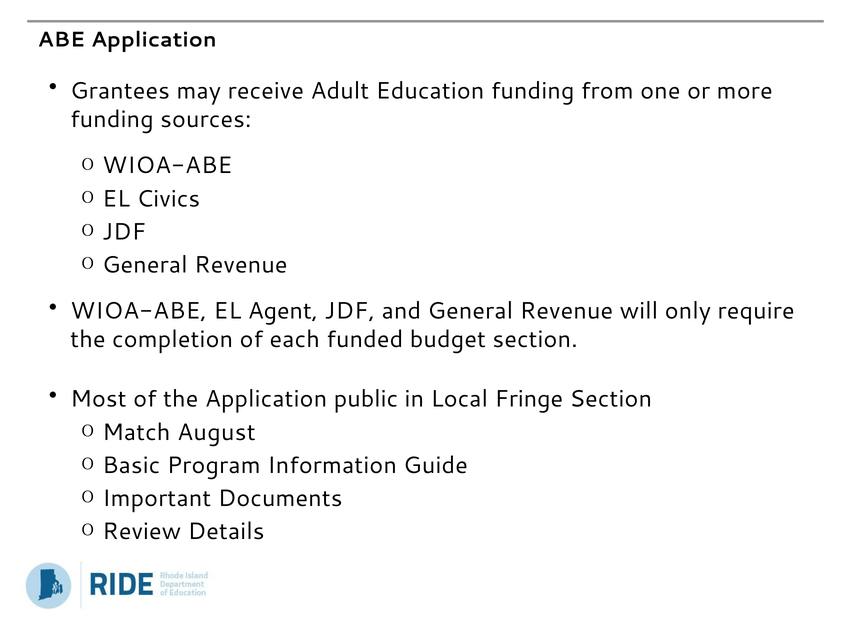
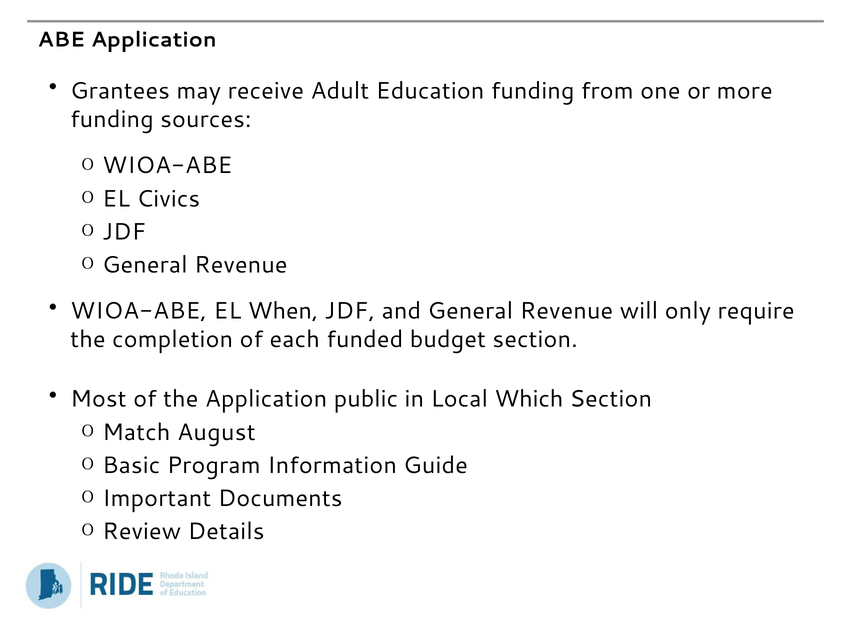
Agent: Agent -> When (283, 311)
Fringe: Fringe -> Which (529, 399)
